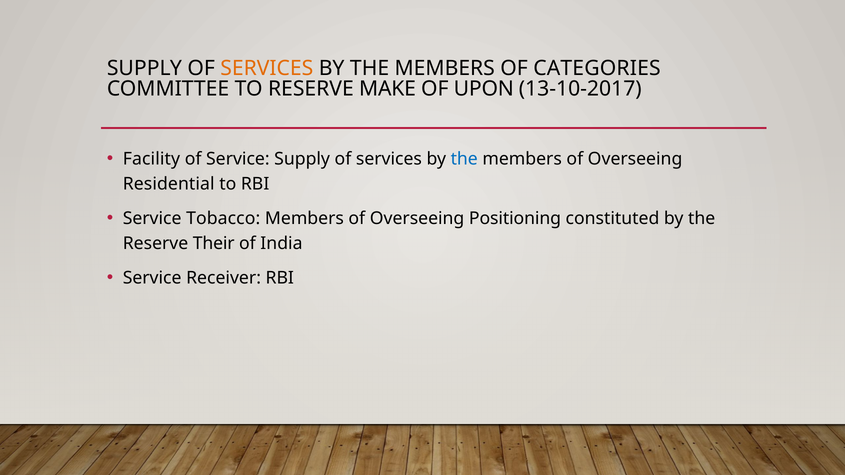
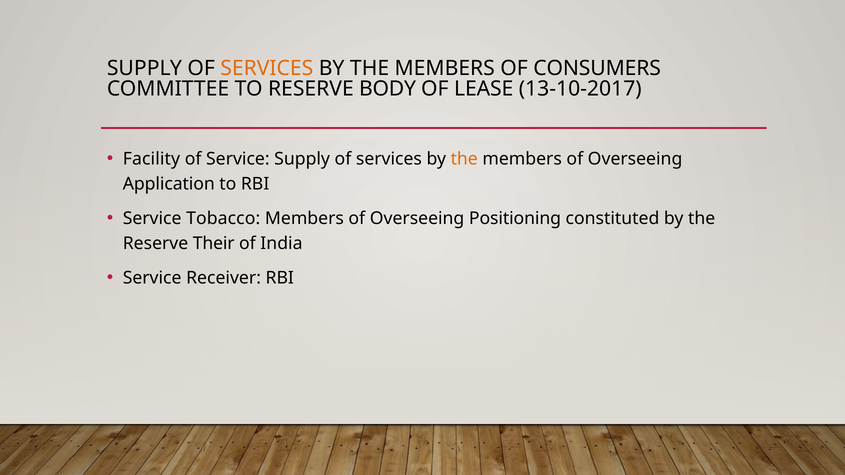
CATEGORIES: CATEGORIES -> CONSUMERS (597, 68)
MAKE: MAKE -> BODY (388, 89)
UPON: UPON -> LEASE (484, 89)
the colour: blue -> orange (464, 159)
Residential: Residential -> Application (169, 184)
